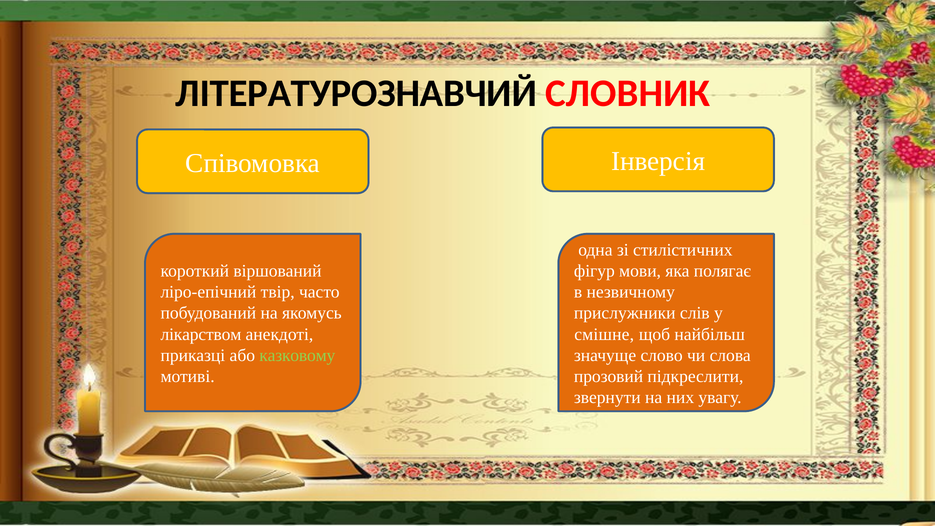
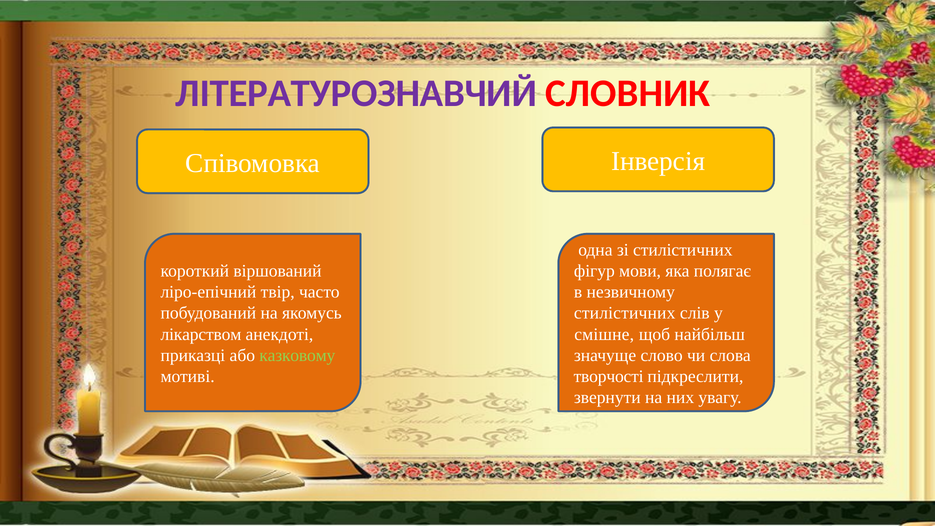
ЛІТЕРАТУРОЗНАВЧИЙ colour: black -> purple (356, 93)
прислужники: прислужники -> стилістичних (625, 313)
прозовий: прозовий -> творчості (609, 376)
